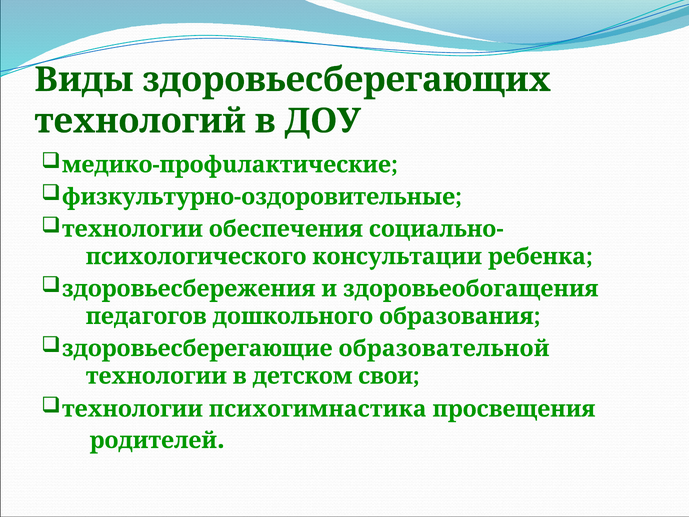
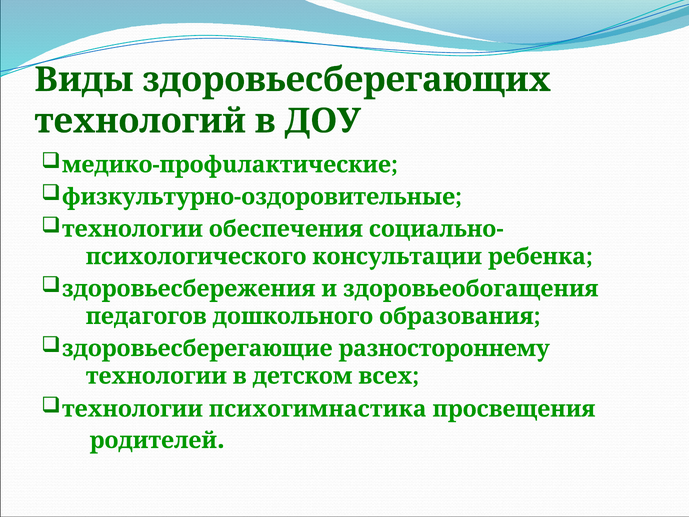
образовательной: образовательной -> разностороннему (444, 348)
свои: свои -> всех (389, 376)
